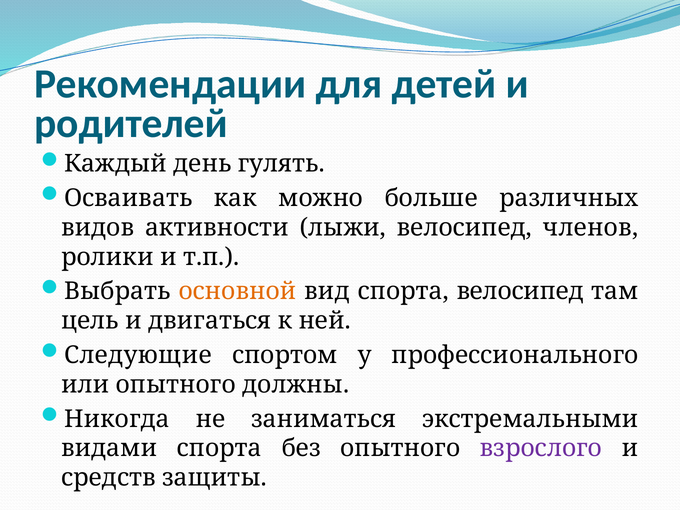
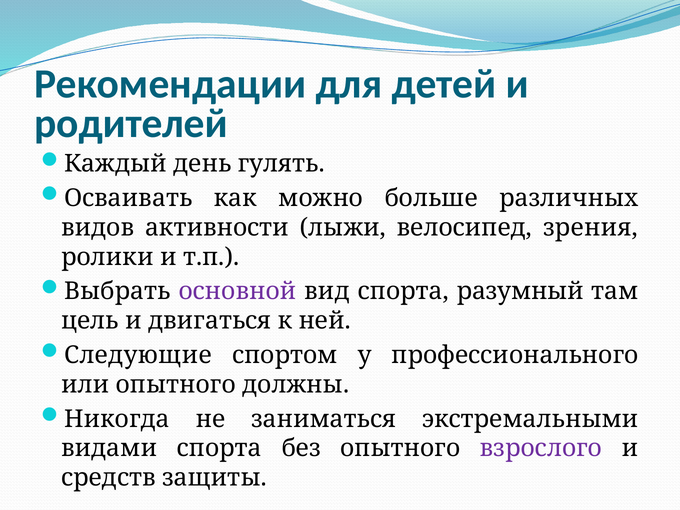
членов: членов -> зрения (591, 228)
основной colour: orange -> purple (237, 291)
спорта велосипед: велосипед -> разумный (520, 291)
